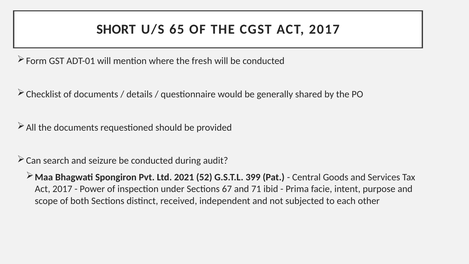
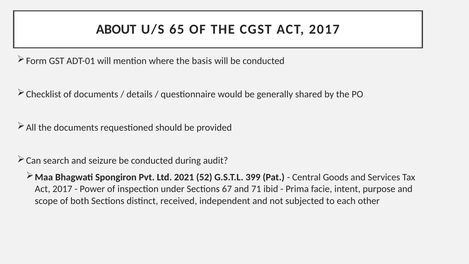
SHORT: SHORT -> ABOUT (116, 29)
fresh: fresh -> basis (202, 61)
